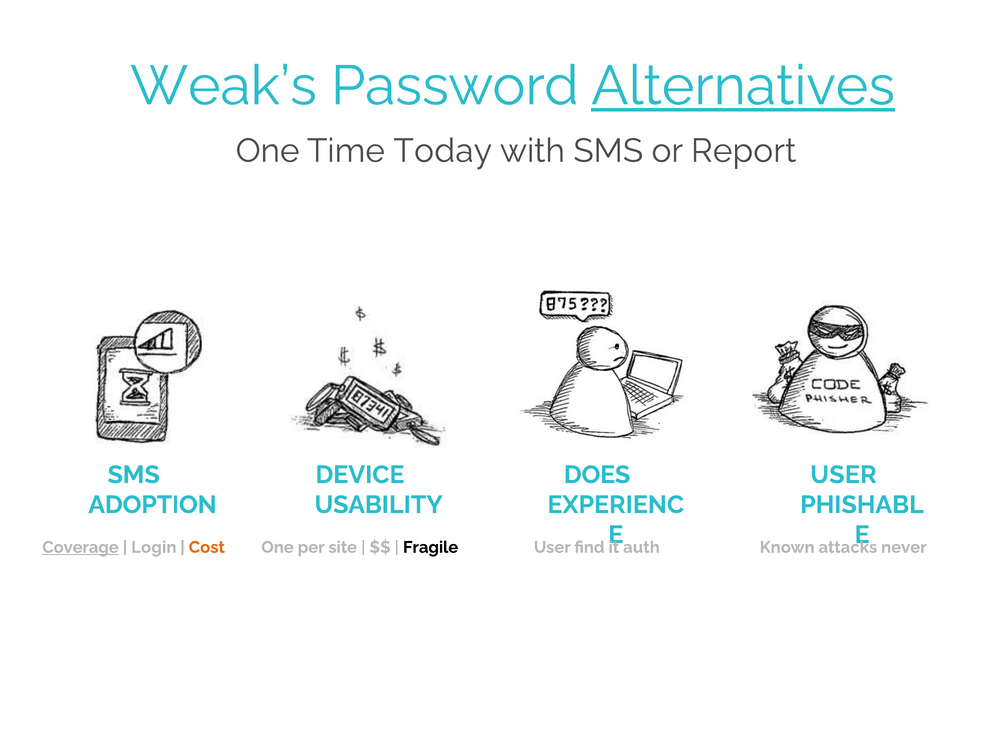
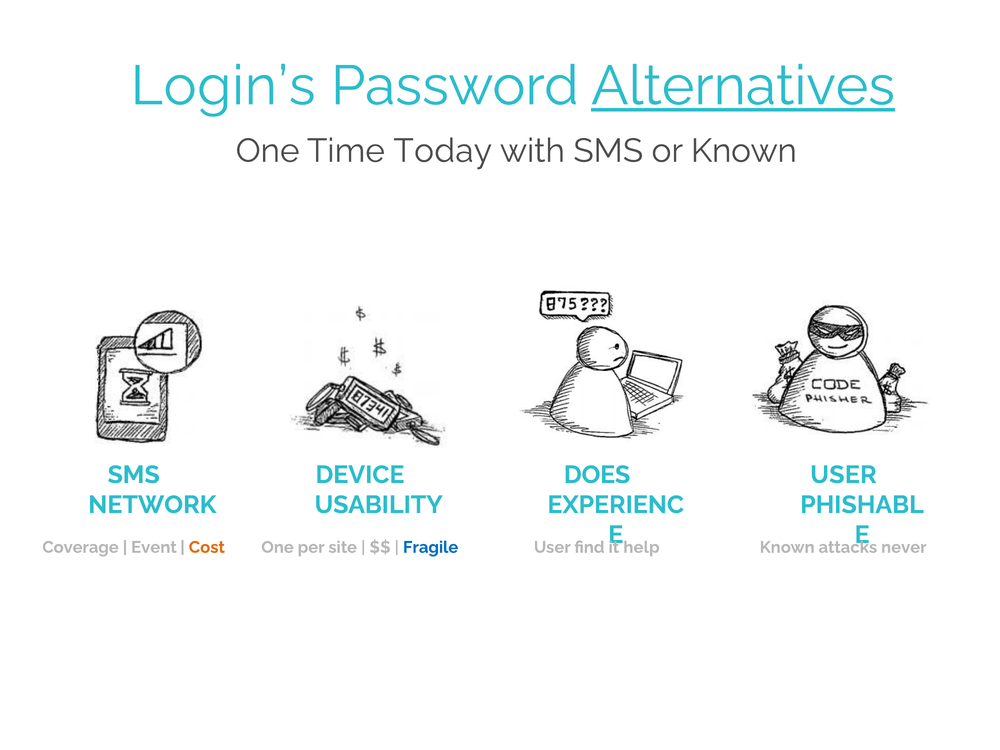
Weak’s: Weak’s -> Login’s (223, 86)
or Report: Report -> Known (744, 151)
ADOPTION: ADOPTION -> NETWORK (152, 505)
Coverage underline: present -> none (80, 547)
Login: Login -> Event (154, 547)
Fragile colour: black -> blue (431, 547)
auth: auth -> help (641, 547)
